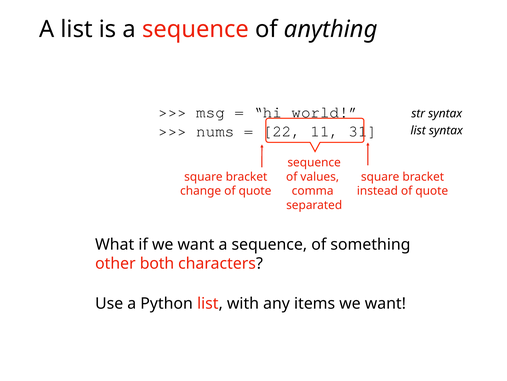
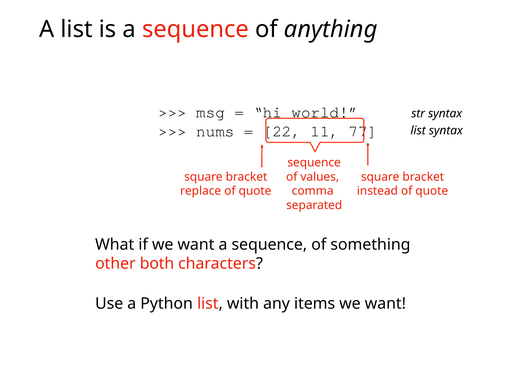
31: 31 -> 77 (363, 131)
change: change -> replace (201, 191)
